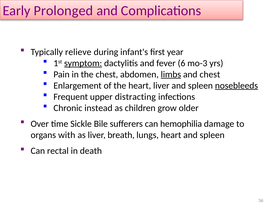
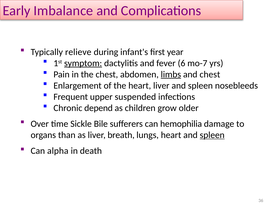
Prolonged: Prolonged -> Imbalance (63, 11)
mo-3: mo-3 -> mo-7 (197, 63)
nosebleeds underline: present -> none (236, 86)
distracting: distracting -> suspended (135, 97)
instead: instead -> depend (99, 108)
with: with -> than (67, 135)
spleen underline: none -> present (212, 135)
rectal: rectal -> alpha (58, 151)
